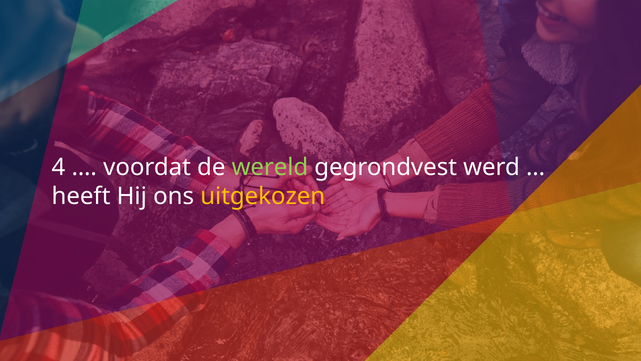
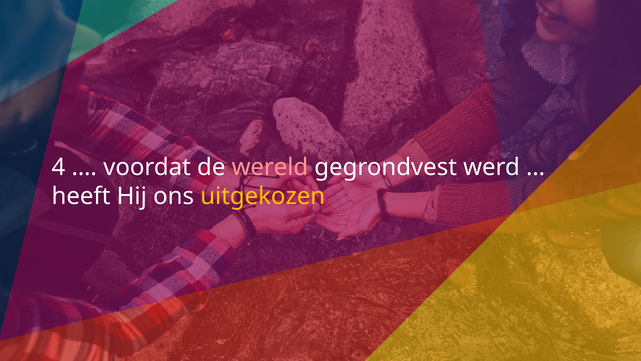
wereld colour: light green -> pink (270, 167)
